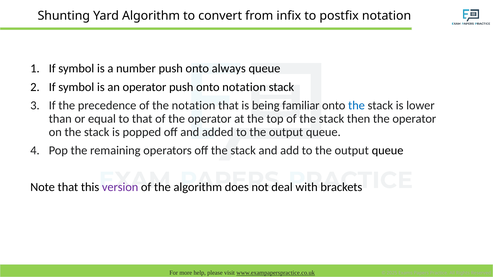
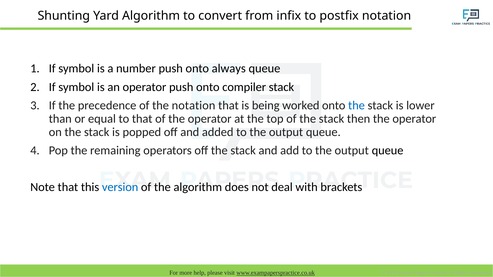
onto notation: notation -> compiler (244, 87)
familiar: familiar -> worked (301, 106)
version colour: purple -> blue (120, 187)
